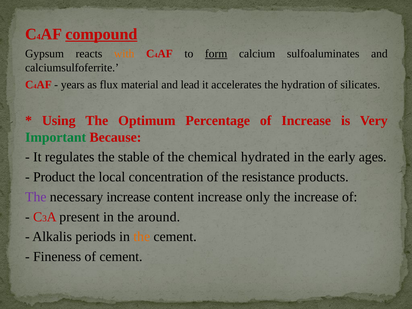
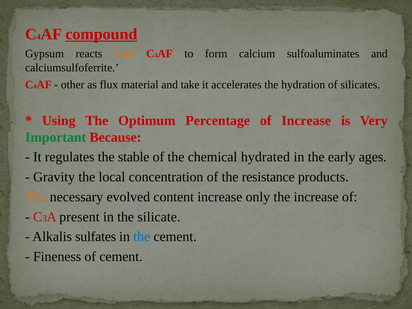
form underline: present -> none (216, 54)
years: years -> other (73, 85)
lead: lead -> take (190, 85)
Product: Product -> Gravity (54, 177)
The colour: purple -> orange (36, 197)
necessary increase: increase -> evolved (128, 197)
around: around -> silicate (159, 217)
periods: periods -> sulfates (96, 237)
the colour: orange -> blue (142, 237)
